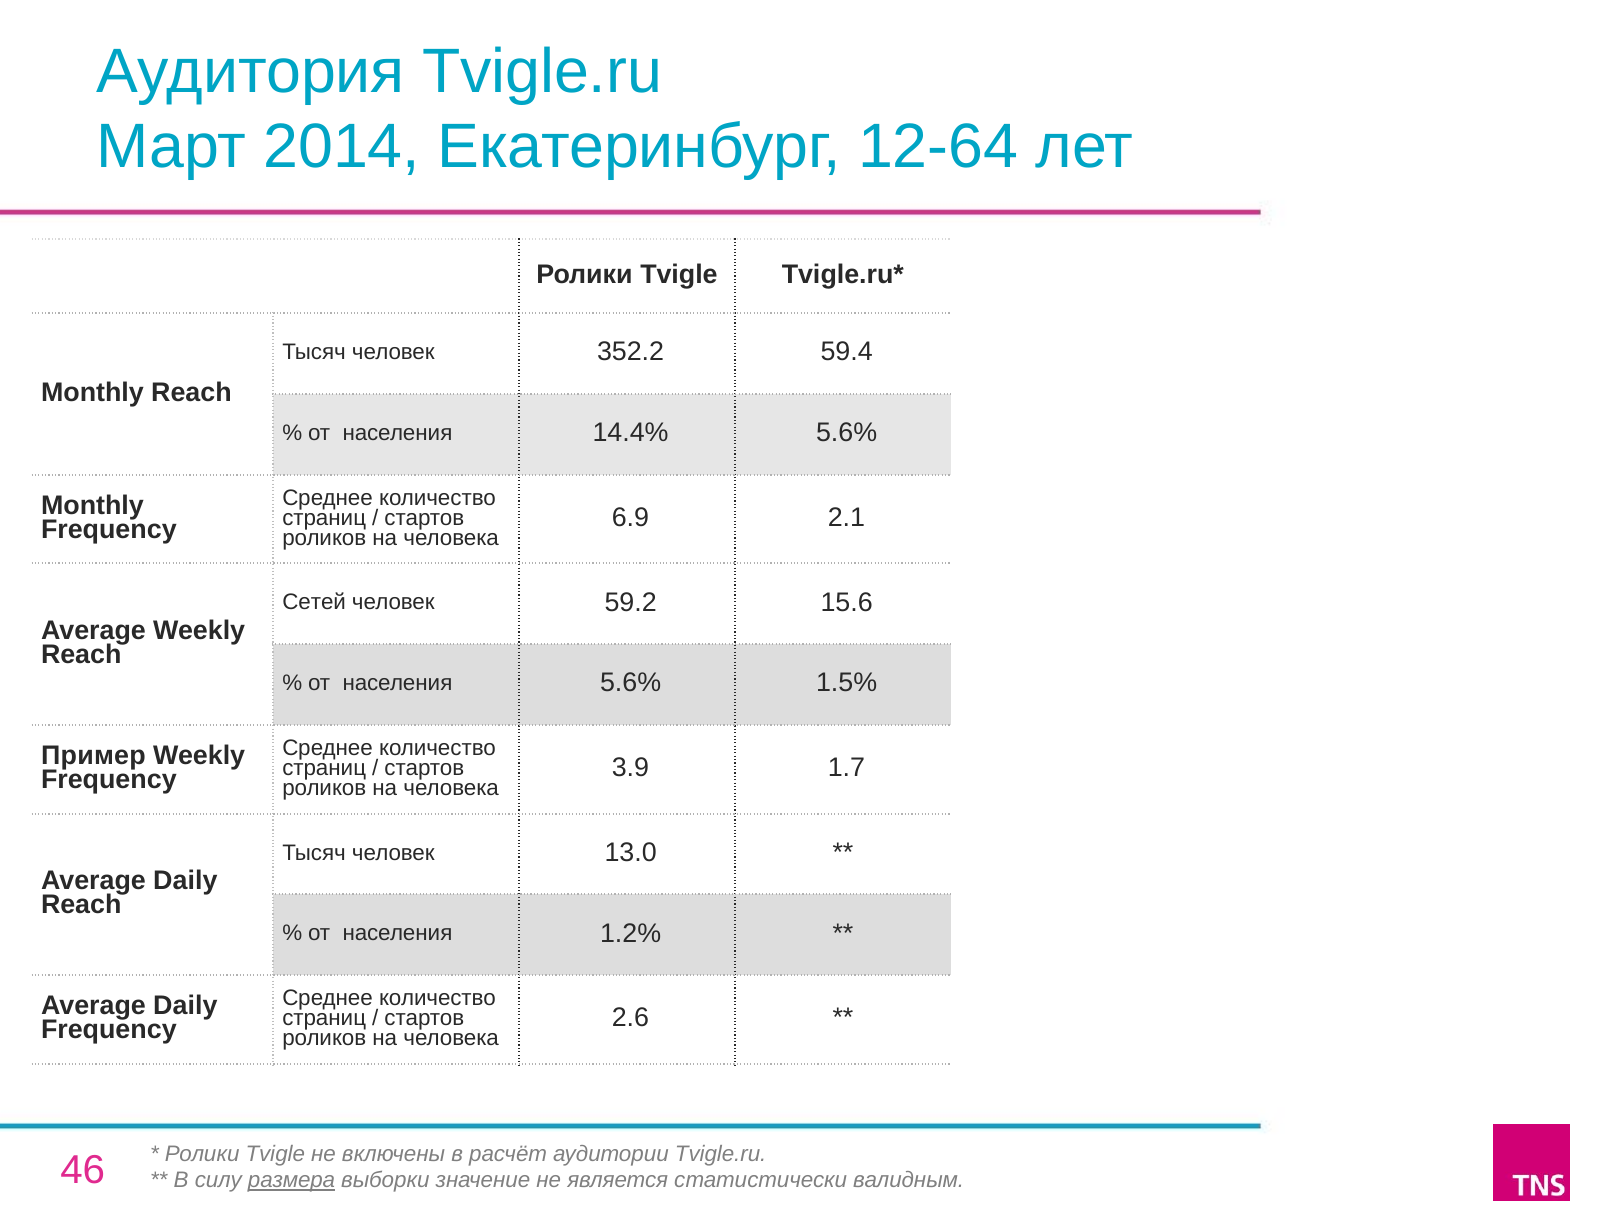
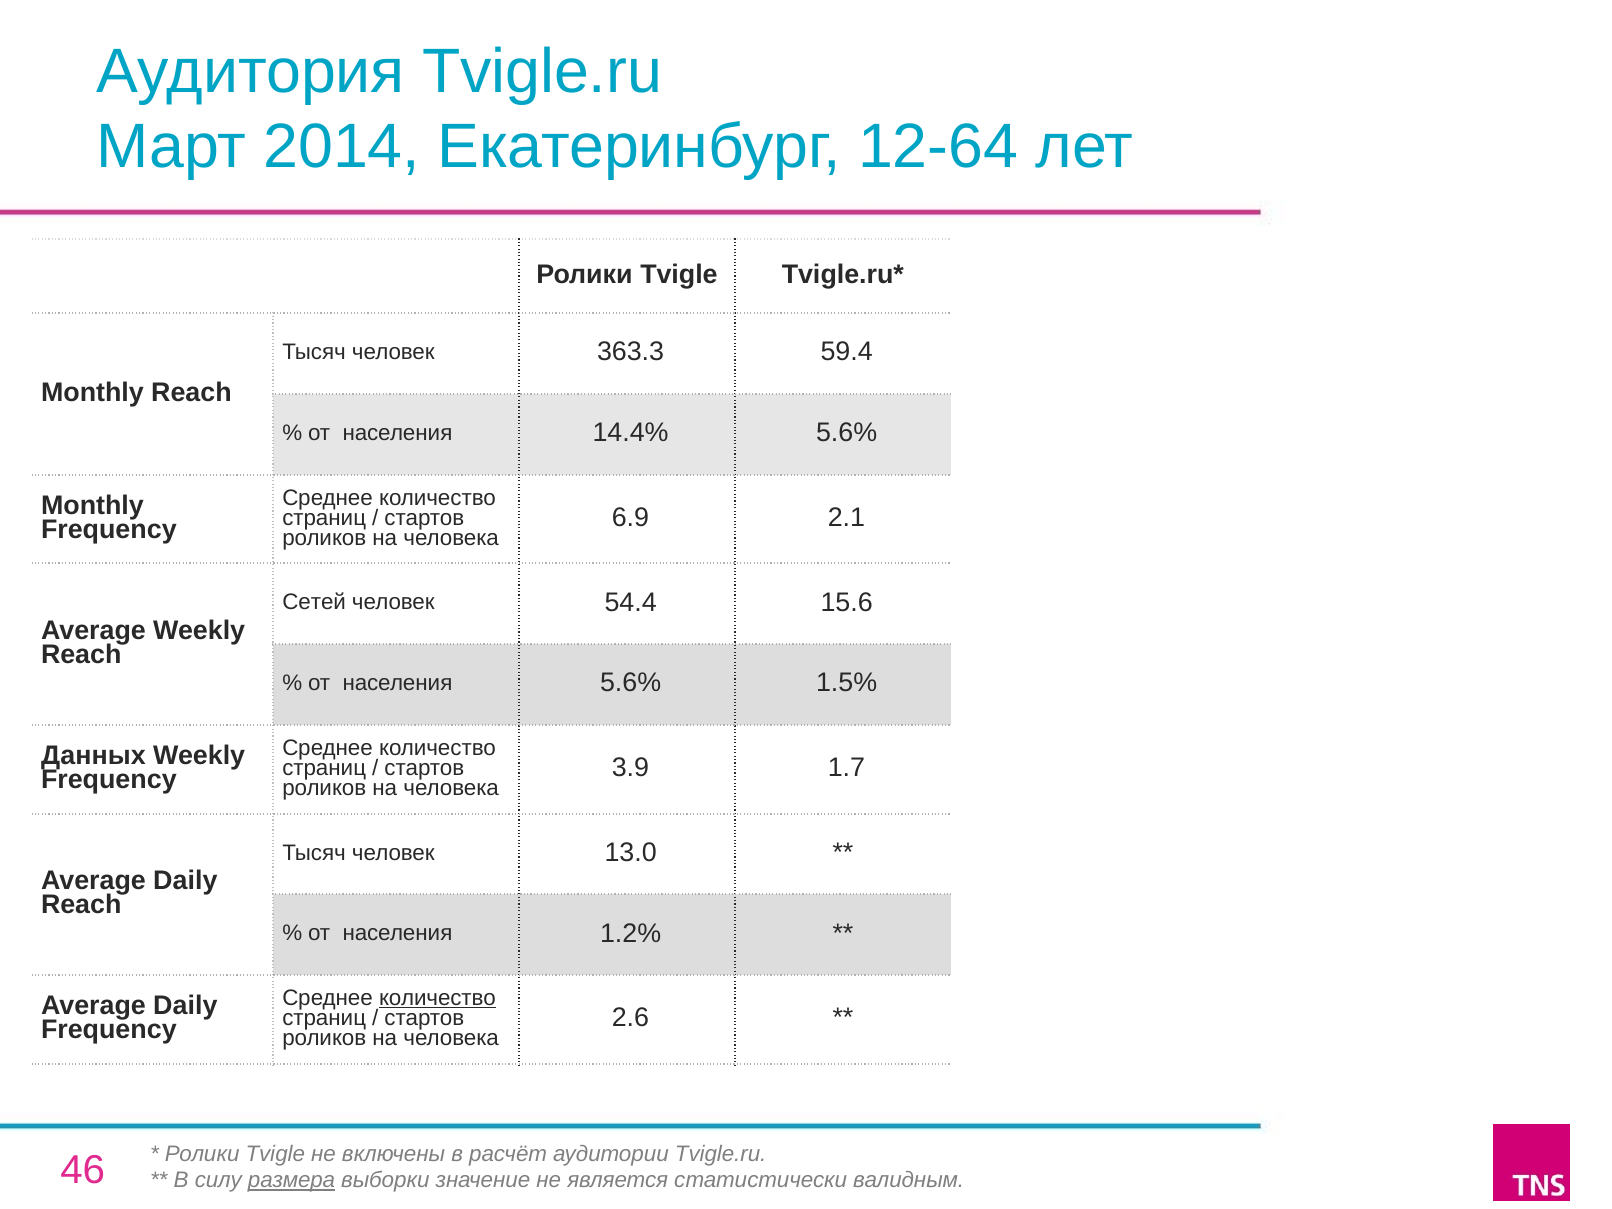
352.2: 352.2 -> 363.3 (630, 352)
59.2: 59.2 -> 54.4 (631, 602)
Пример: Пример -> Данных (93, 756)
количество underline: none -> present (437, 998)
